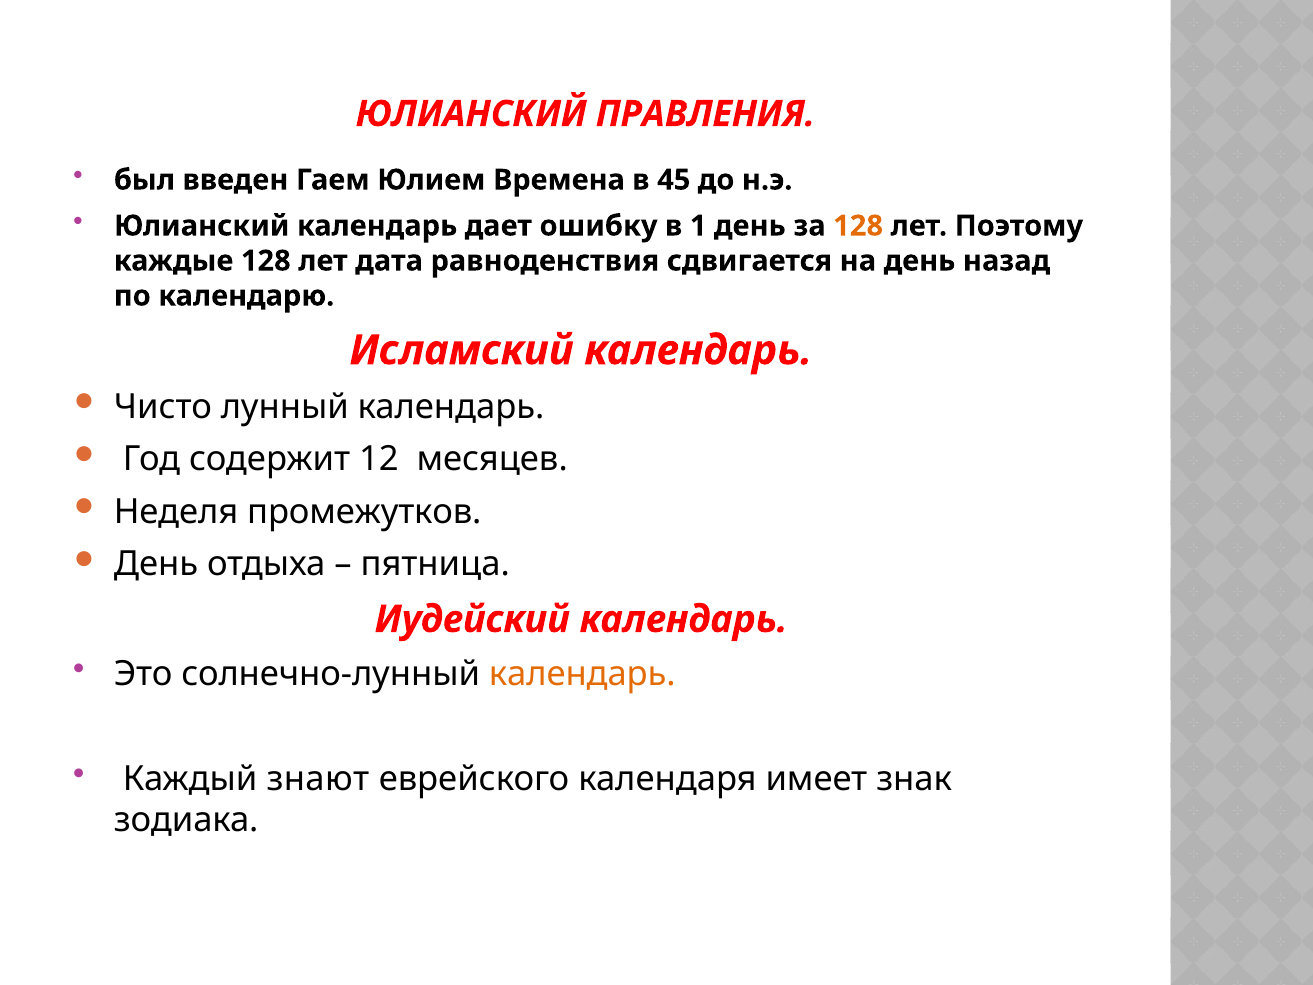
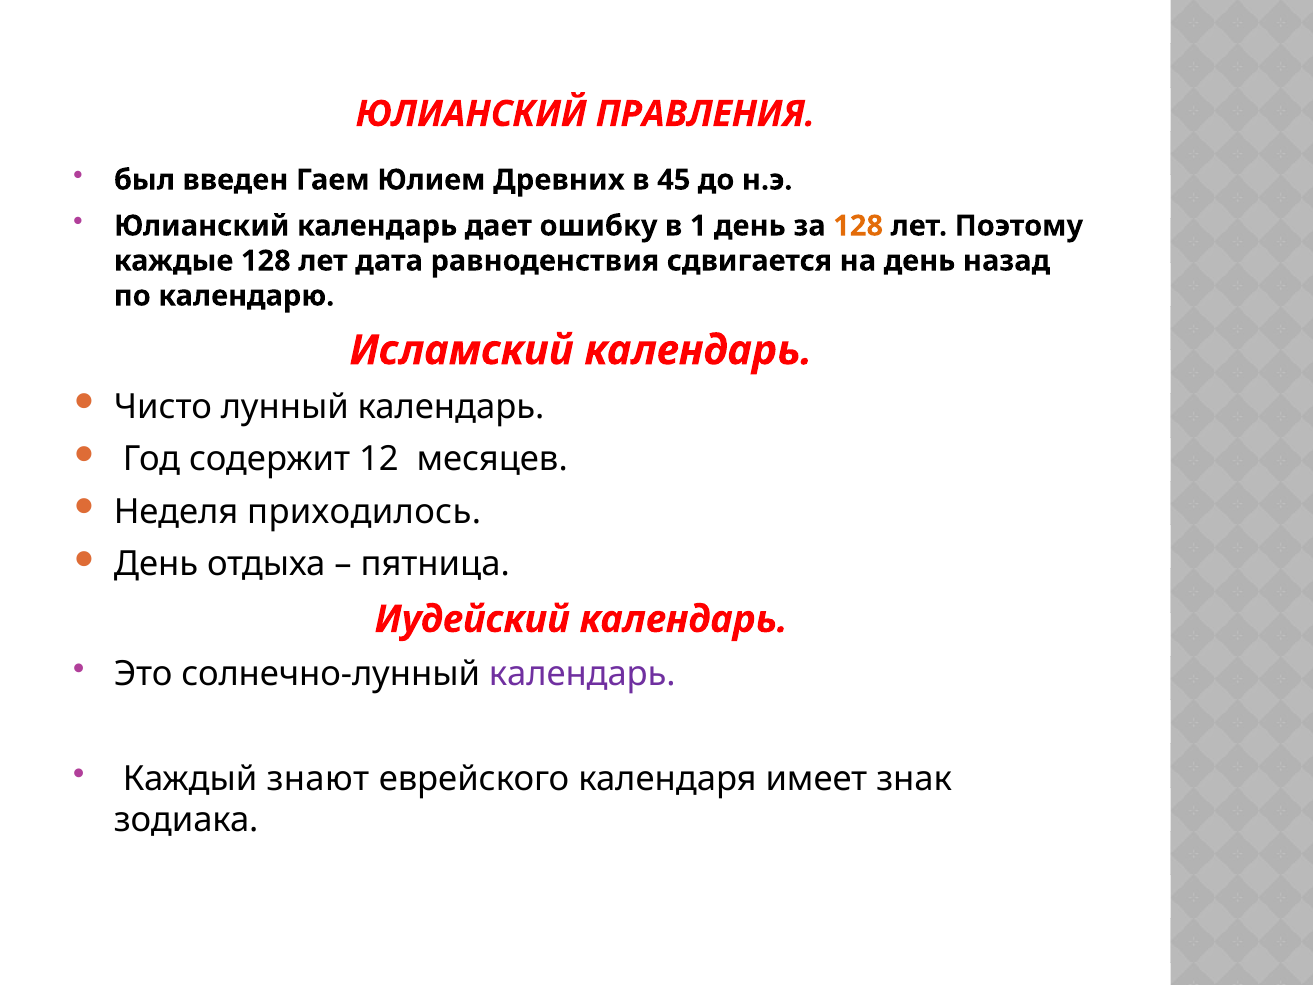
Времена: Времена -> Древних (559, 180)
промежутков: промежутков -> приходилось (364, 512)
календарь colour: orange -> purple (582, 674)
